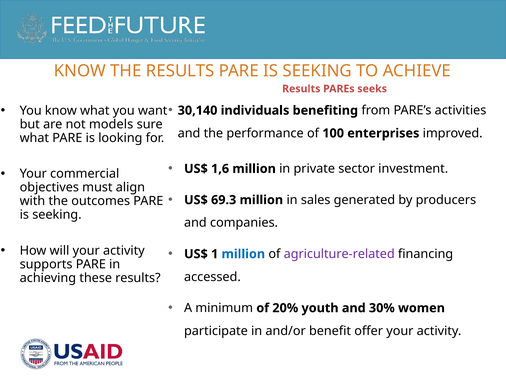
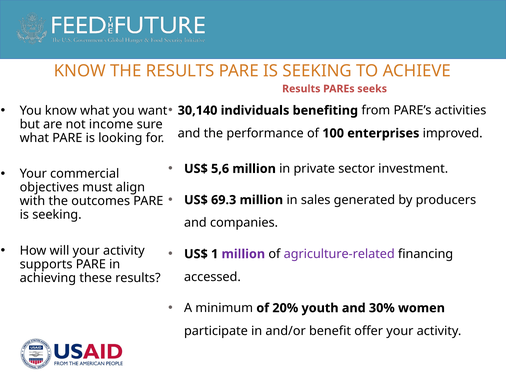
models: models -> income (111, 124)
1,6: 1,6 -> 5,6 (220, 169)
million colour: blue -> purple (243, 254)
